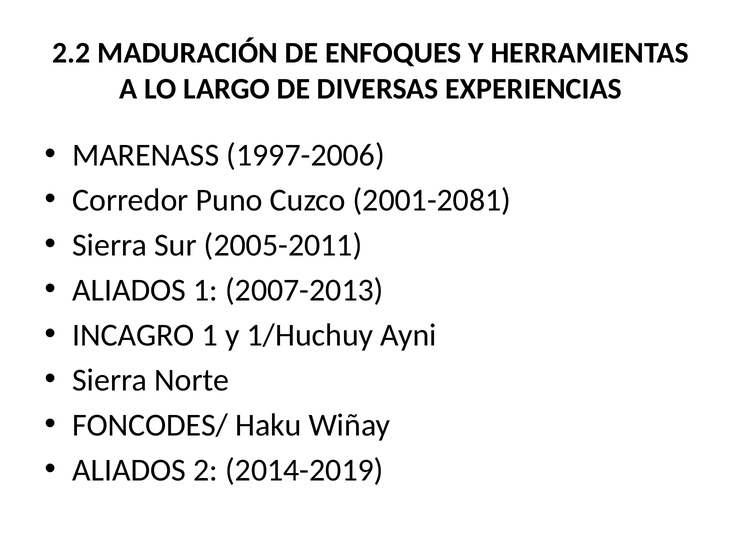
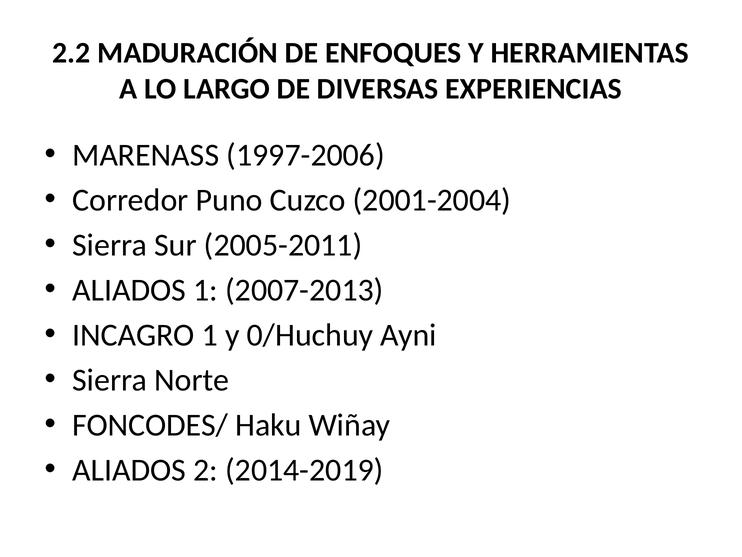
2001-2081: 2001-2081 -> 2001-2004 (432, 200)
1/Huchuy: 1/Huchuy -> 0/Huchuy (310, 335)
